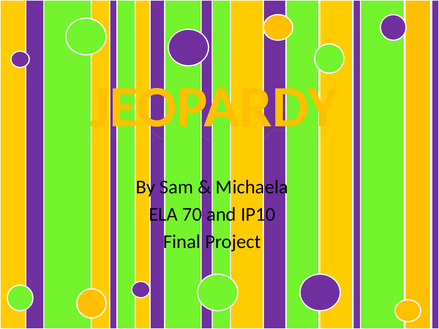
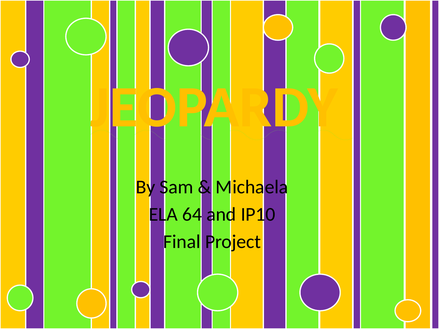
70: 70 -> 64 (192, 215)
